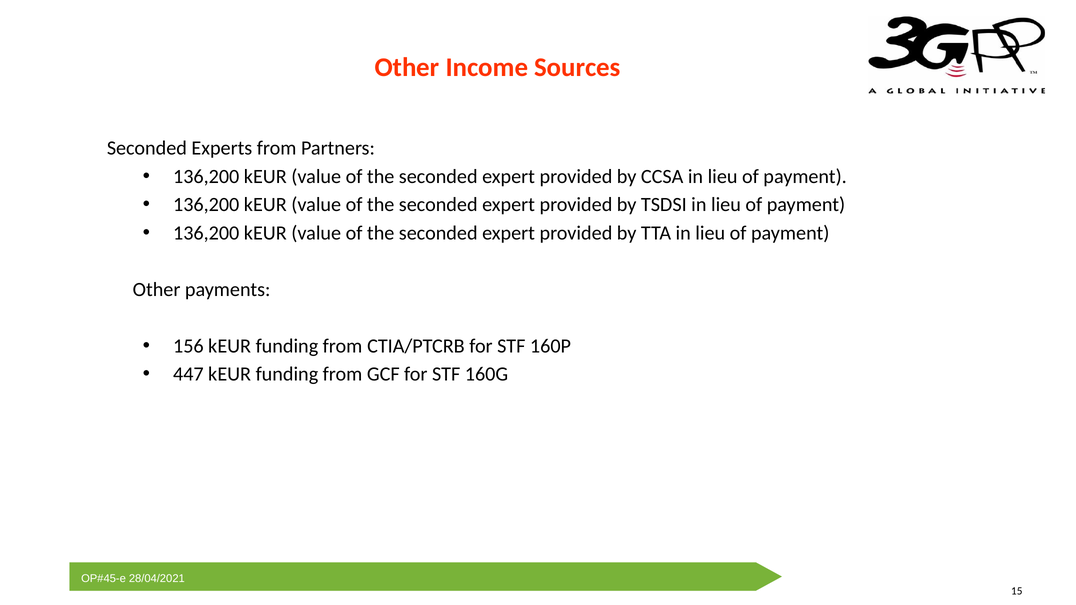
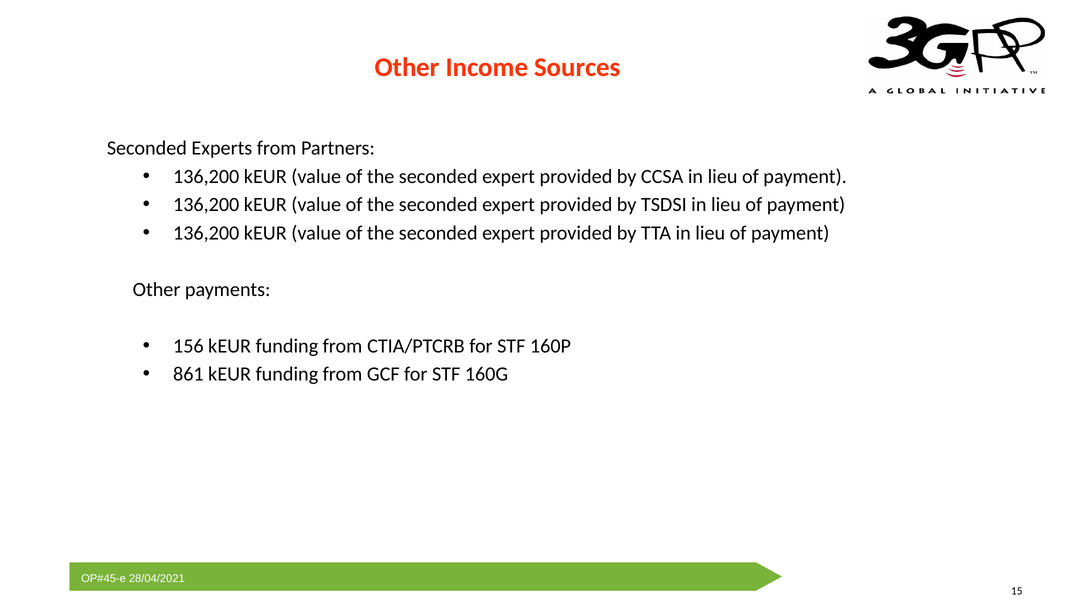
447: 447 -> 861 (188, 374)
